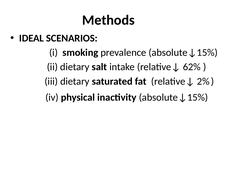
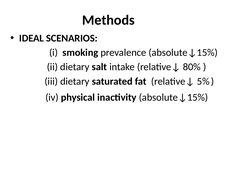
62%: 62% -> 80% (192, 67)
2%: 2% -> 5% (203, 81)
